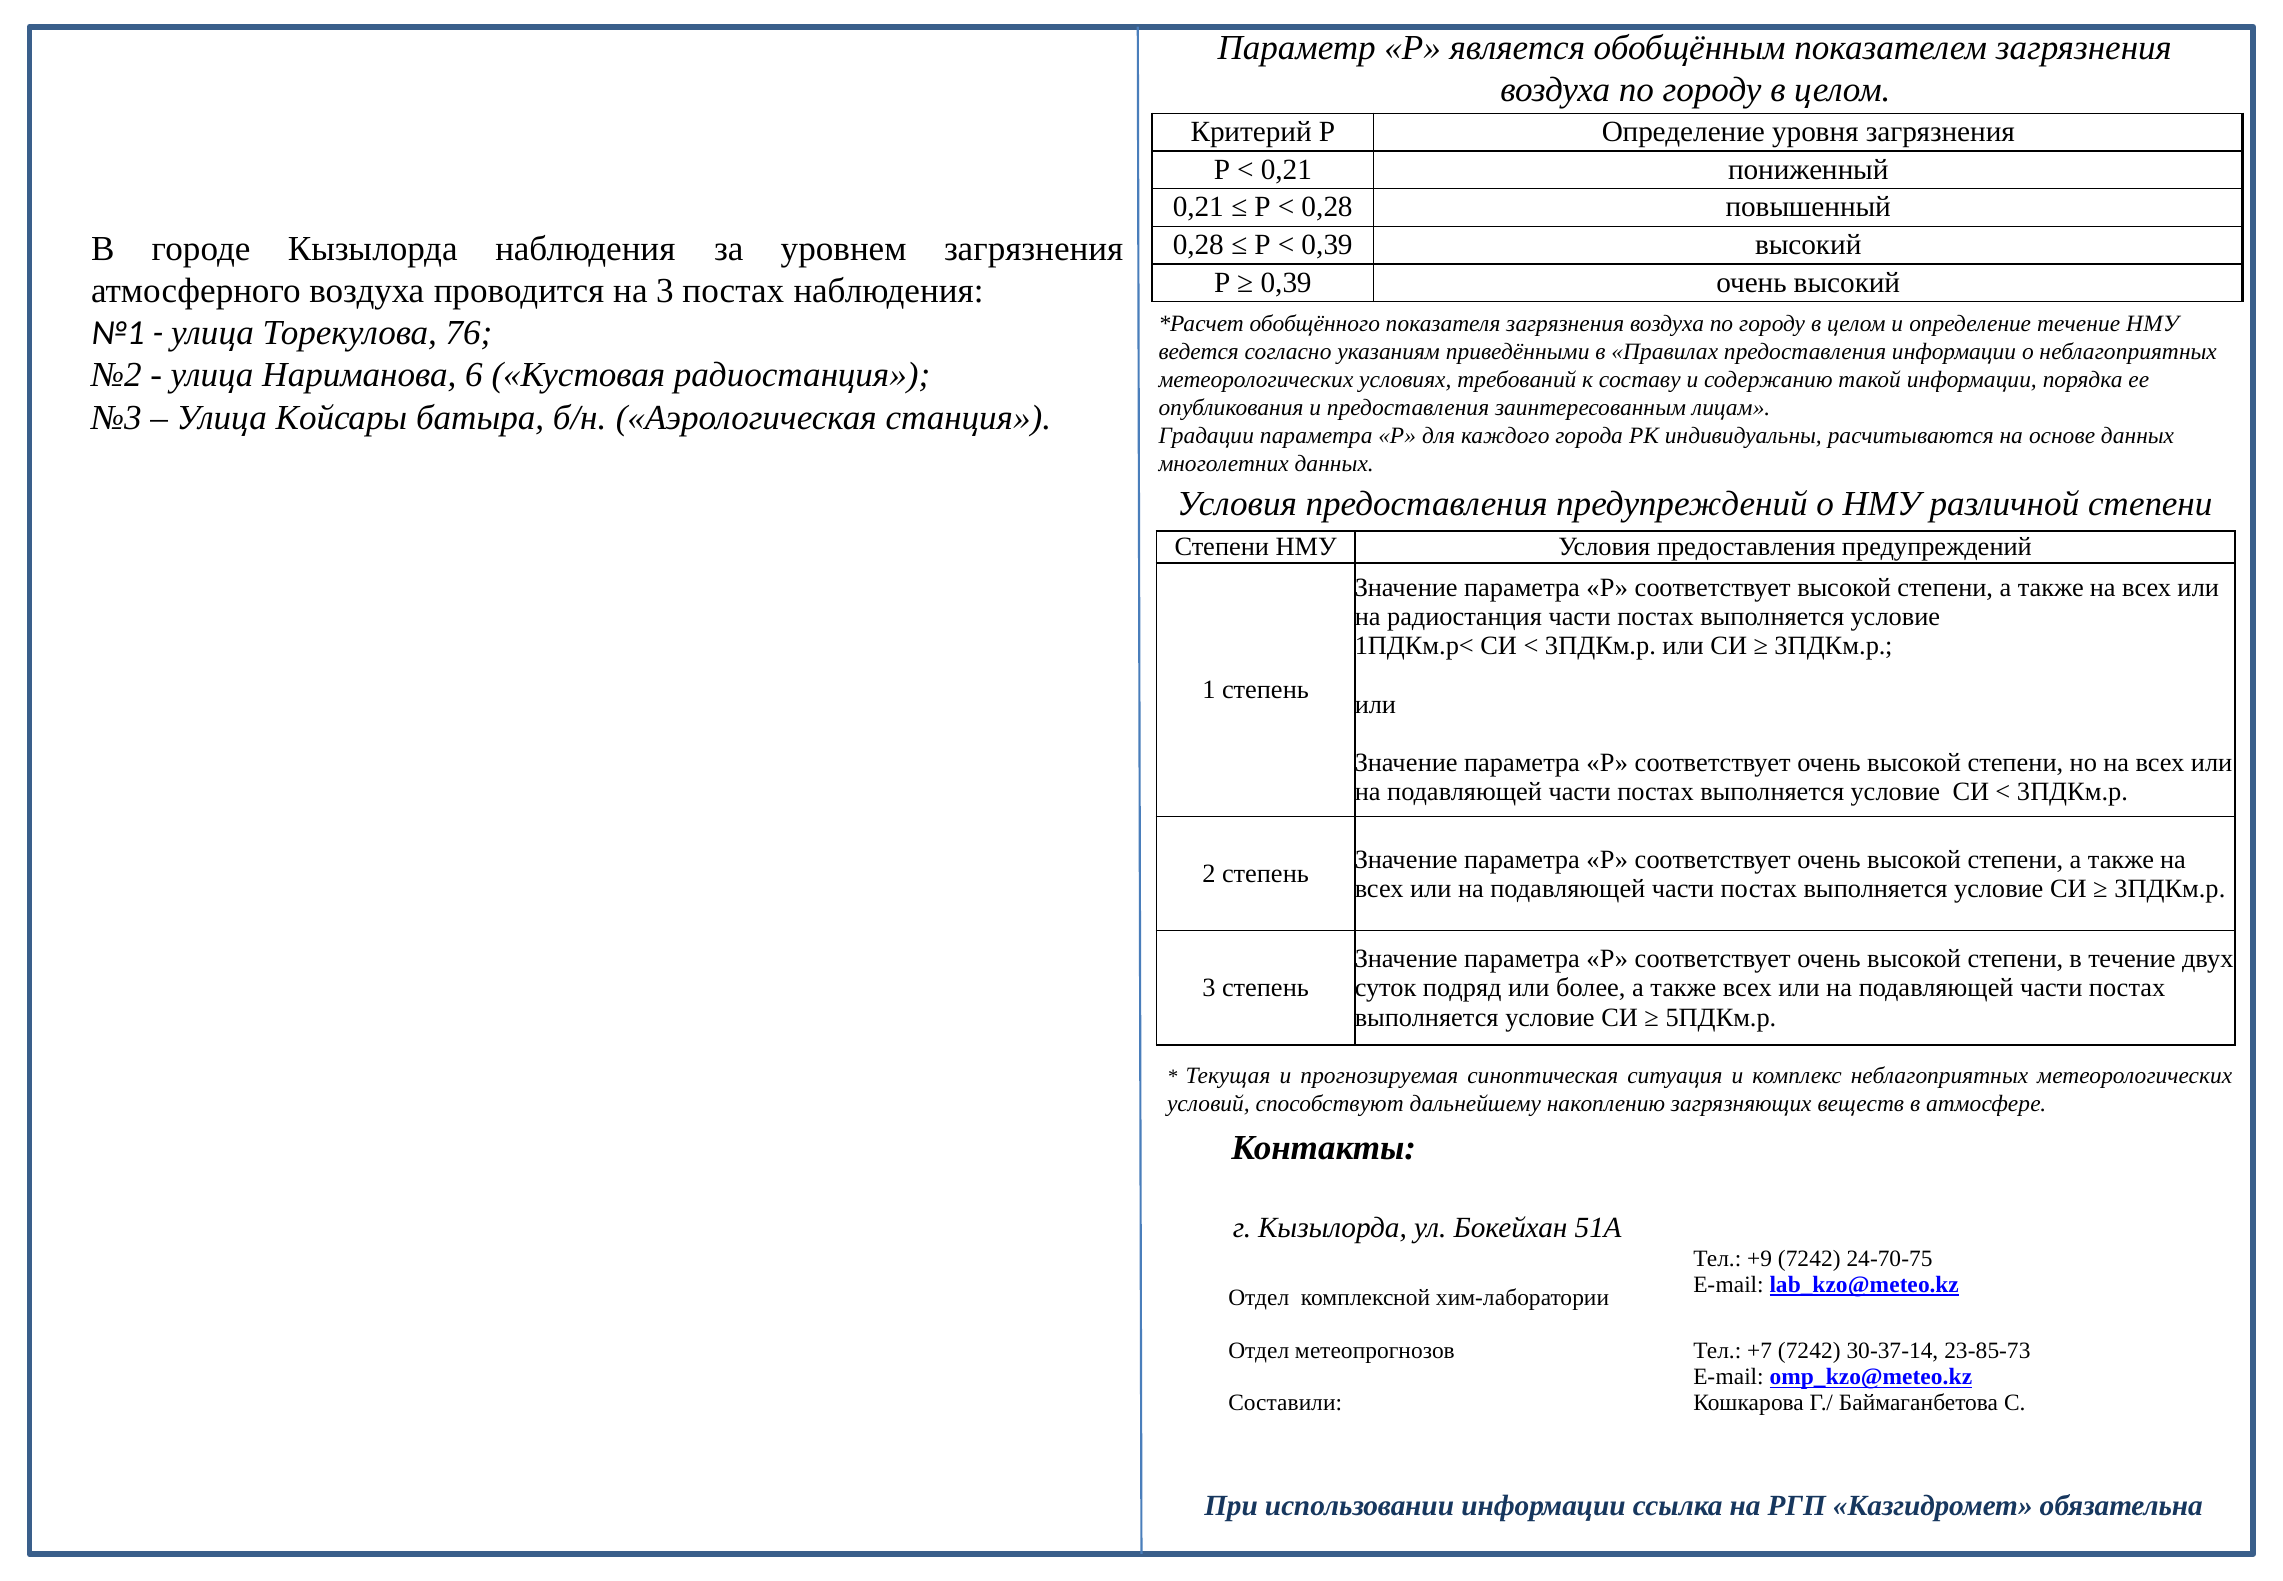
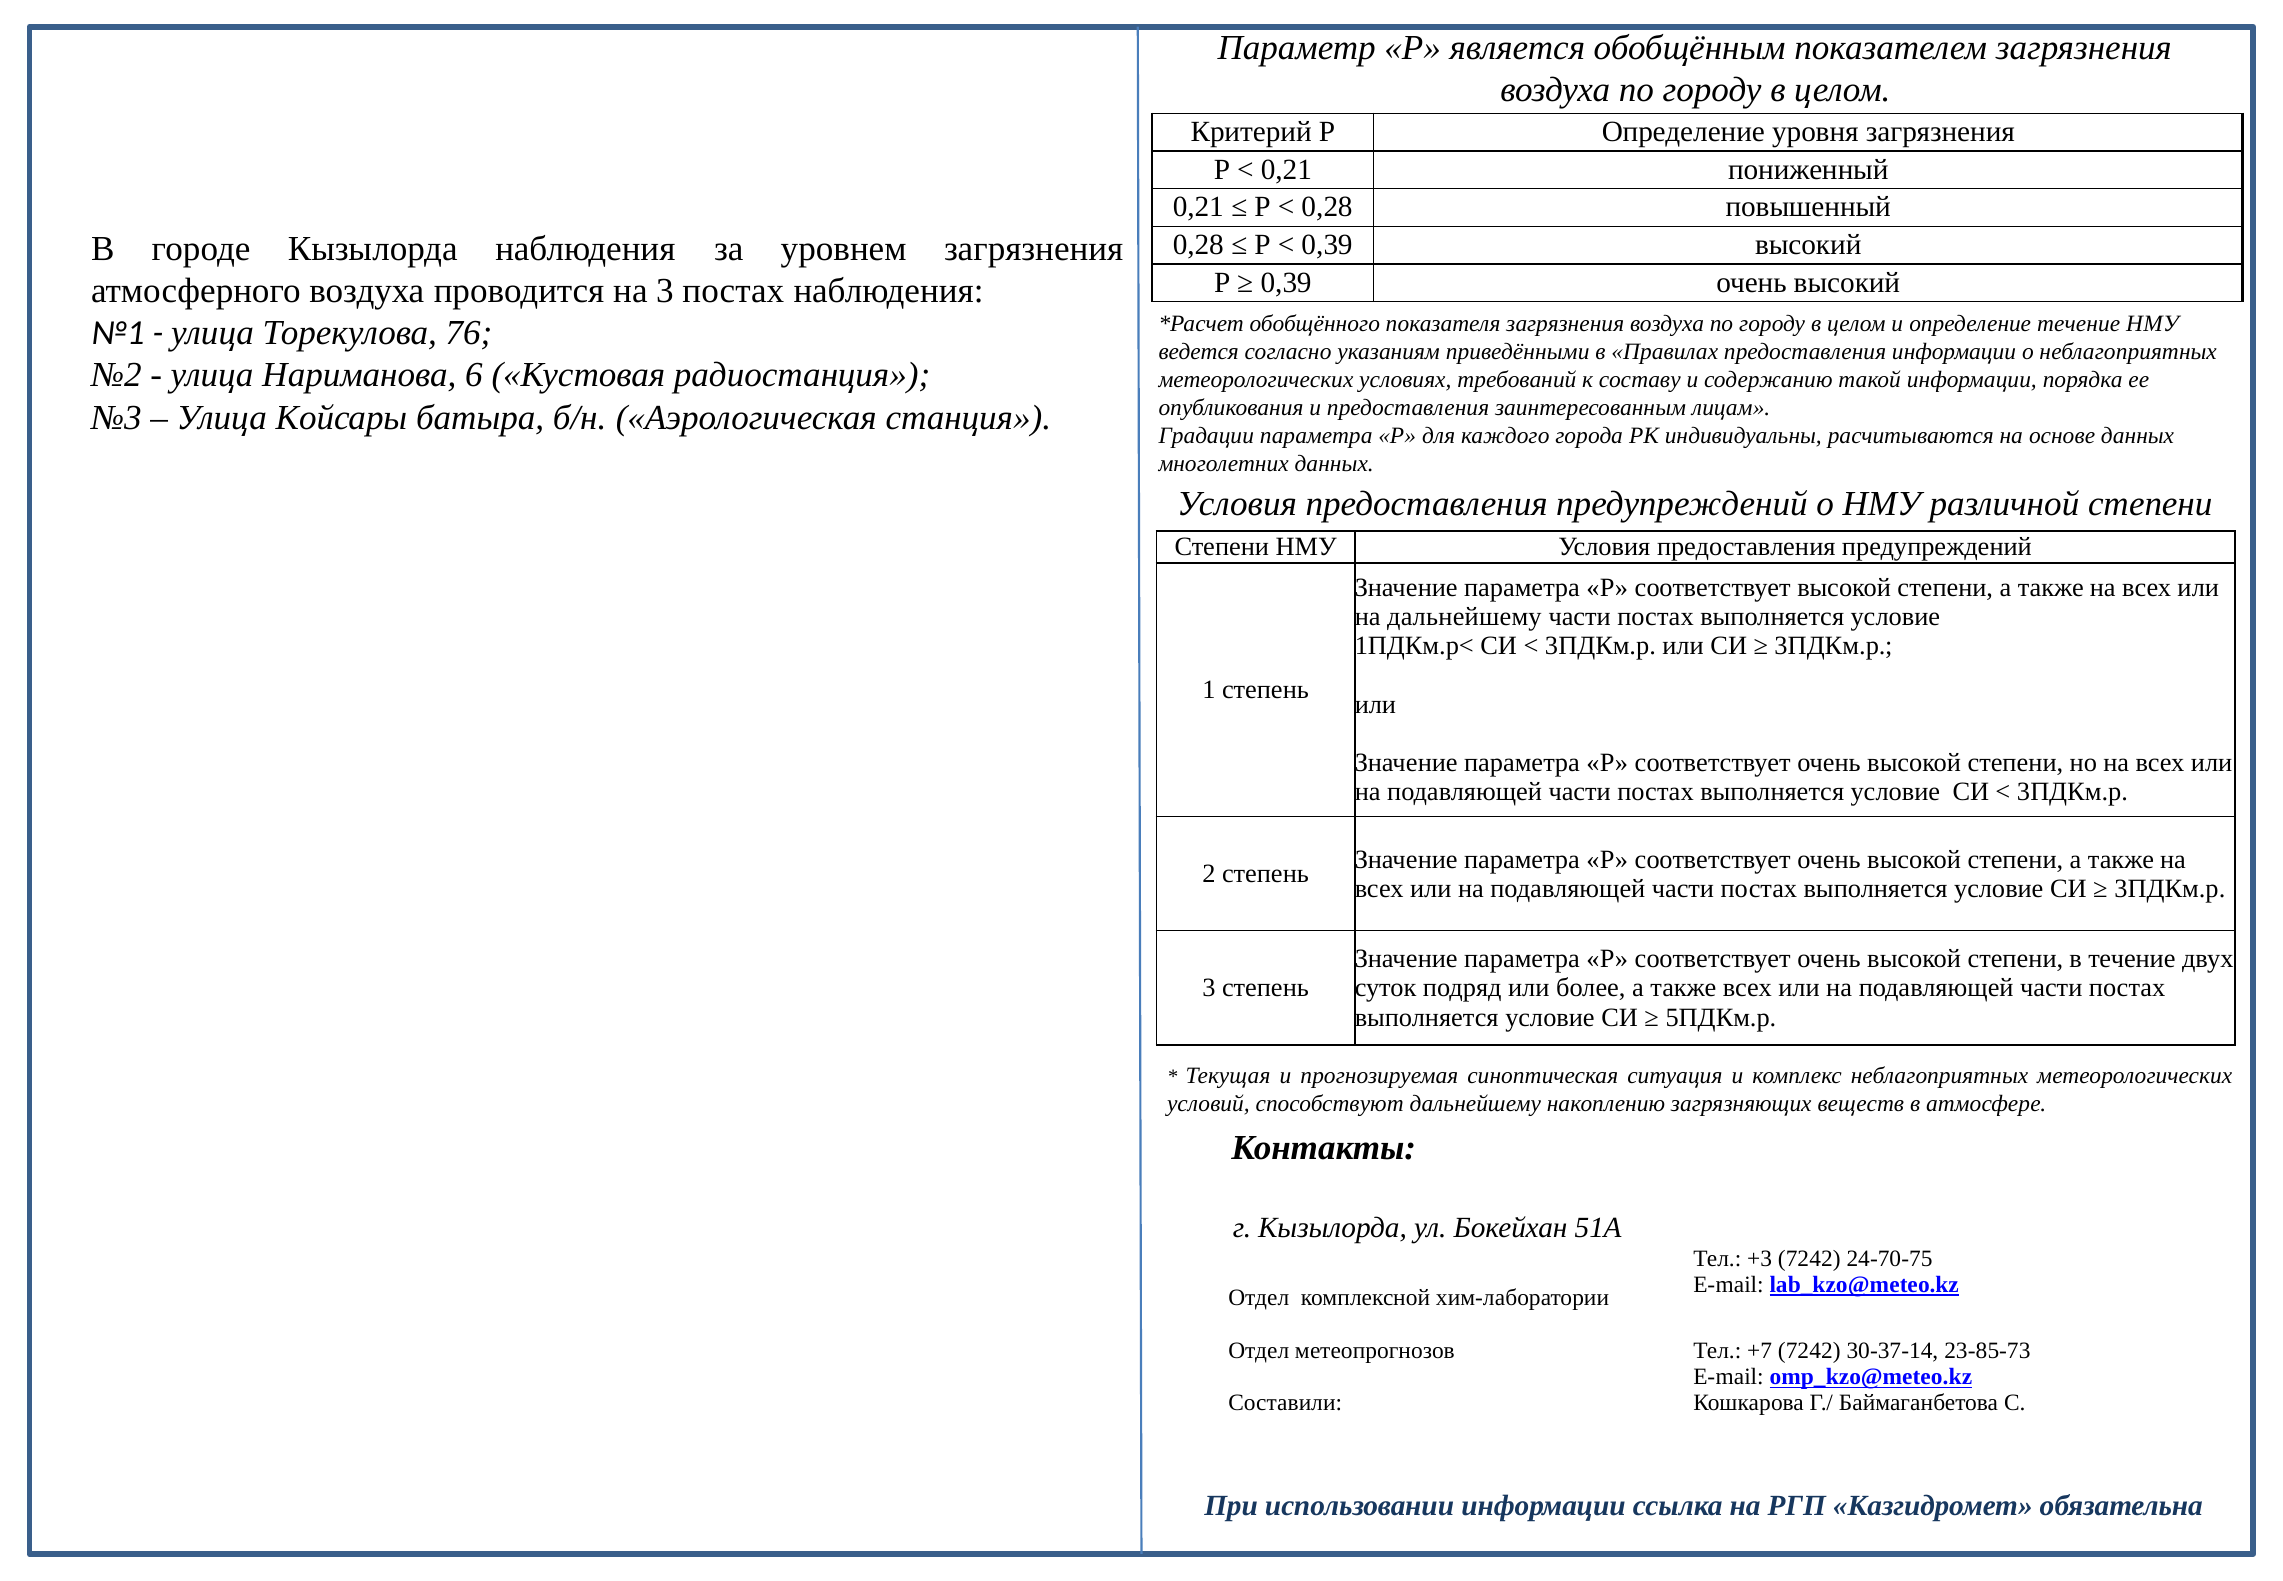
на радиостанция: радиостанция -> дальнейшему (1464, 617)
+9: +9 -> +3 (1760, 1258)
